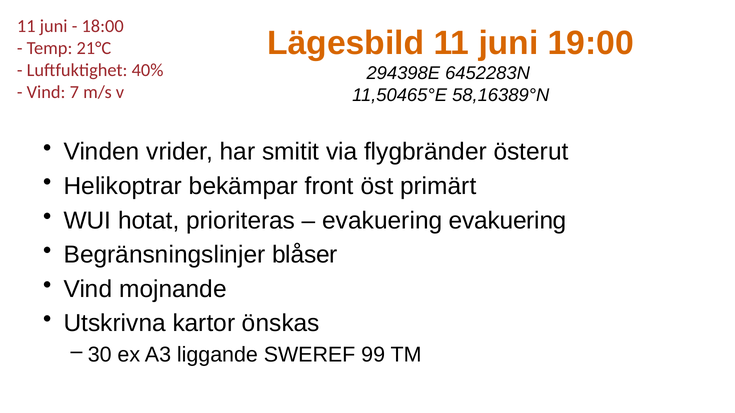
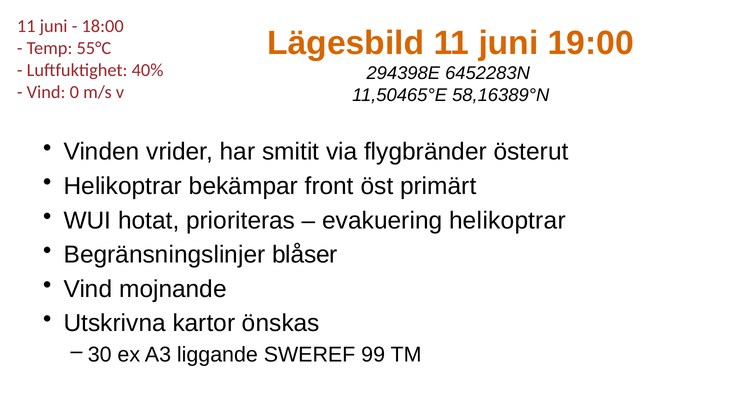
21°C: 21°C -> 55°C (94, 48)
7: 7 -> 0 (74, 93)
evakuering evakuering: evakuering -> helikoptrar (508, 221)
